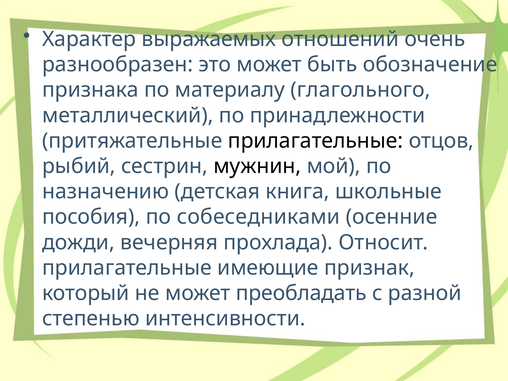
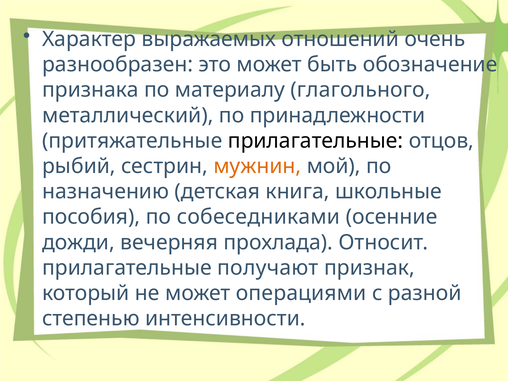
мужнин colour: black -> orange (257, 166)
имеющие: имеющие -> получают (268, 268)
преобладать: преобладать -> операциями (301, 293)
